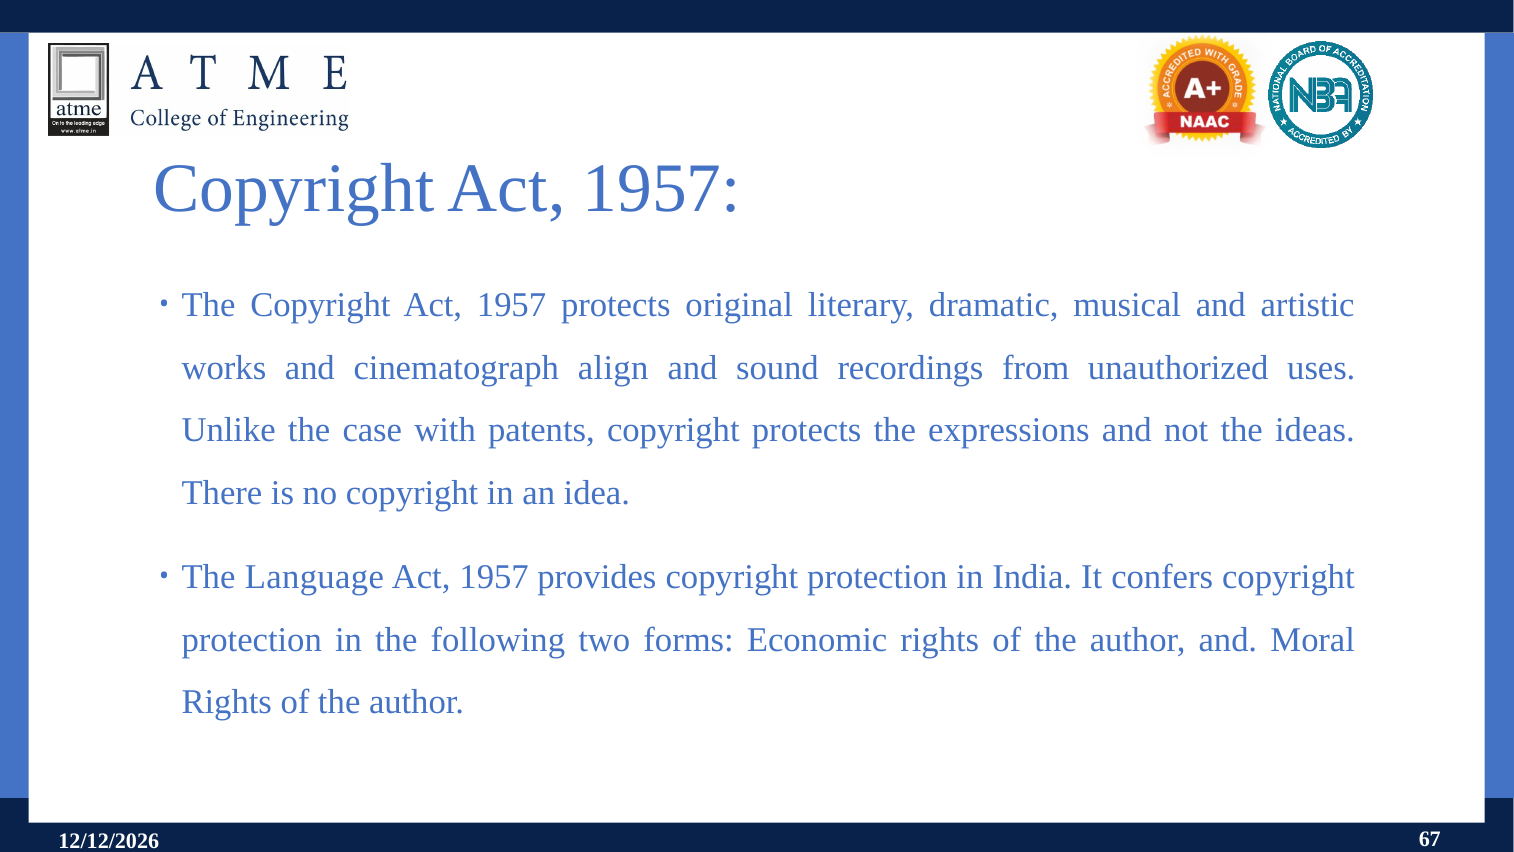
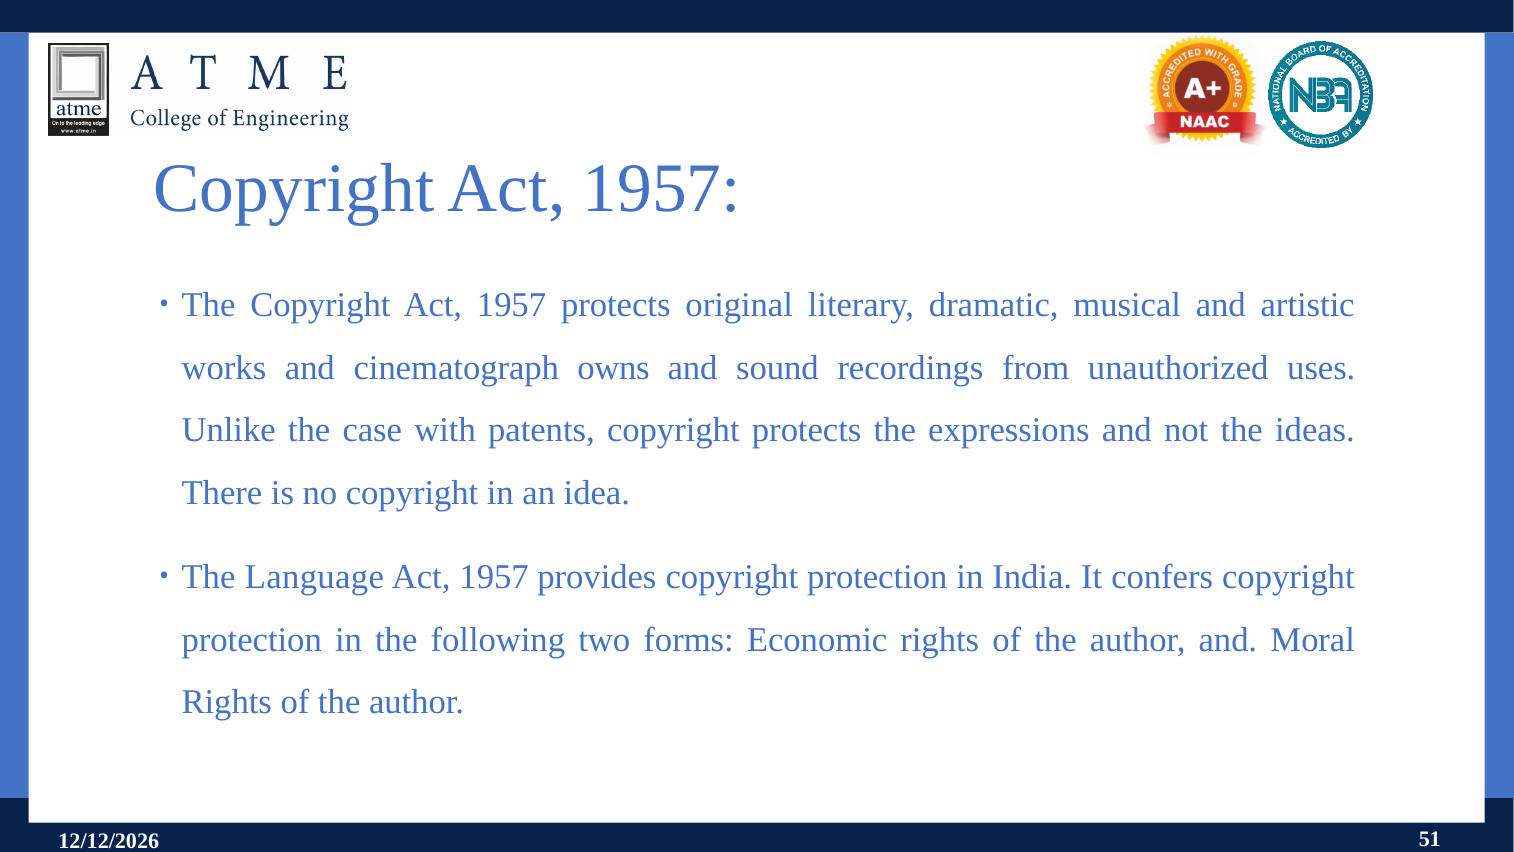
align: align -> owns (614, 368)
67: 67 -> 51 (1430, 839)
